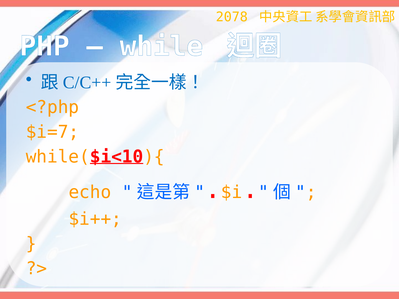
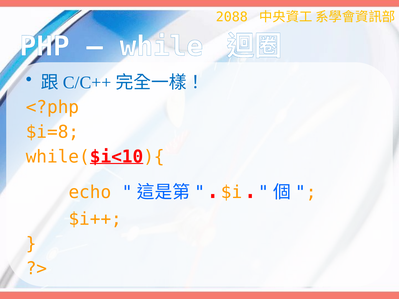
2078: 2078 -> 2088 (232, 17)
$i=7: $i=7 -> $i=8 (52, 132)
